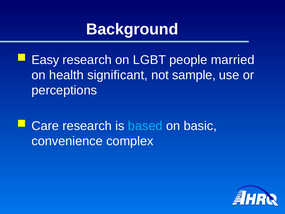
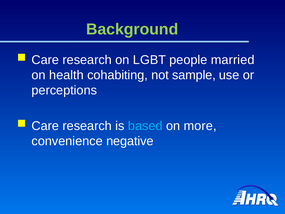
Background colour: white -> light green (132, 29)
Easy: Easy -> Care (45, 60)
significant: significant -> cohabiting (118, 75)
basic: basic -> more (200, 126)
complex: complex -> negative (130, 141)
